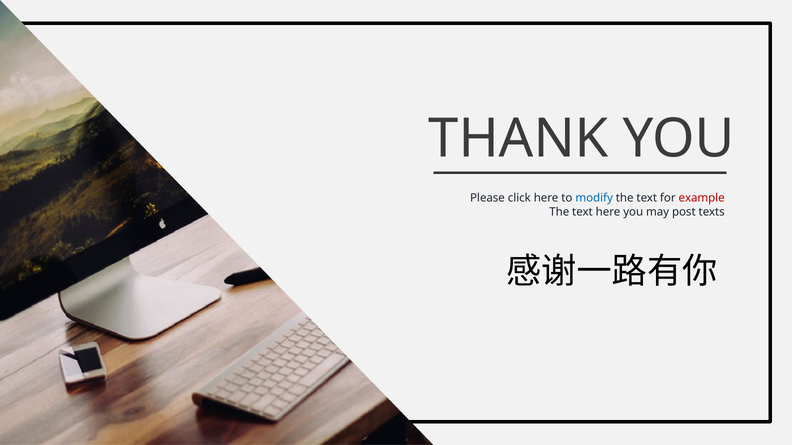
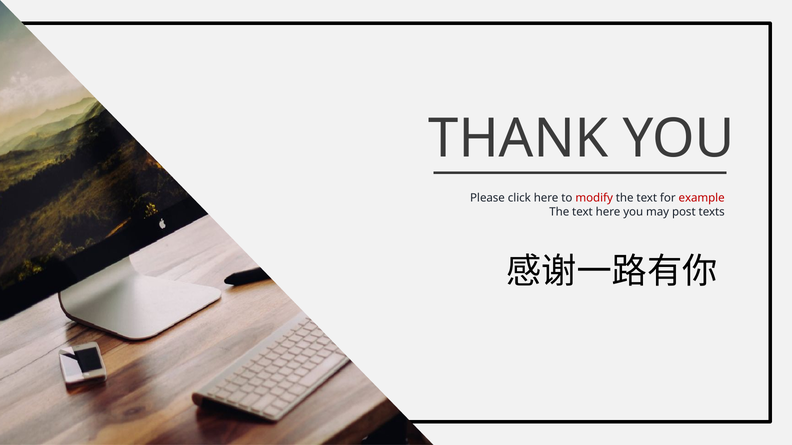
modify colour: blue -> red (594, 198)
